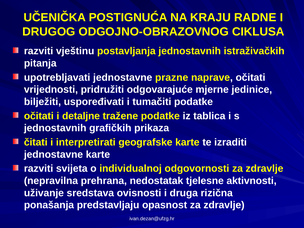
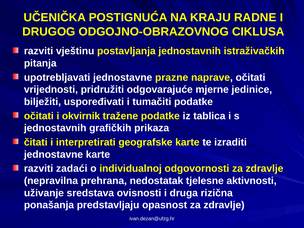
detaljne: detaljne -> okvirnik (81, 116)
svijeta: svijeta -> zadaći (72, 169)
